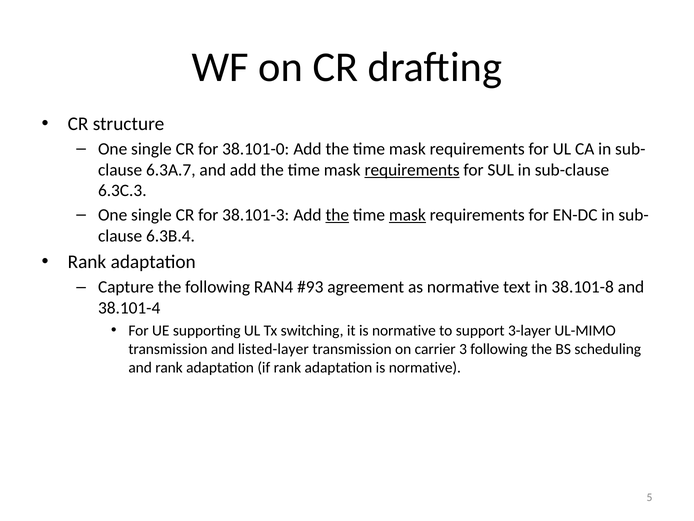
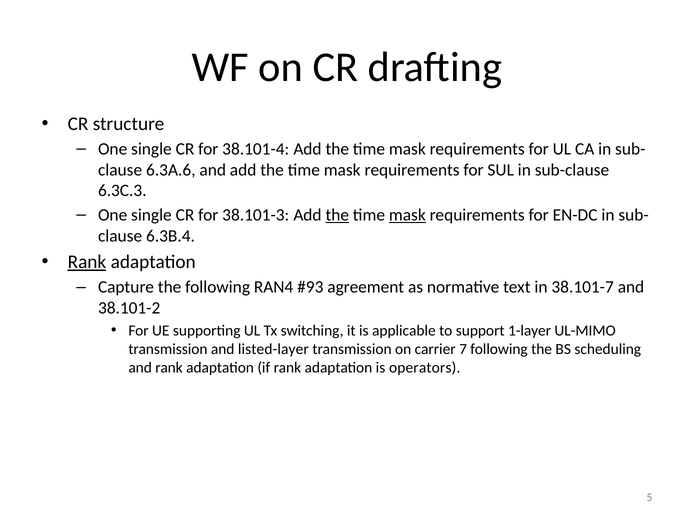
38.101-0: 38.101-0 -> 38.101-4 (256, 149)
6.3A.7: 6.3A.7 -> 6.3A.6 (171, 170)
requirements underline: present -> none (412, 170)
Rank underline: none -> present (87, 262)
38.101-8: 38.101-8 -> 38.101-7 (583, 287)
38.101-4: 38.101-4 -> 38.101-2 (129, 308)
it is normative: normative -> applicable (404, 330)
3-layer: 3-layer -> 1-layer (530, 330)
3: 3 -> 7 (463, 349)
adaptation is normative: normative -> operators (425, 367)
